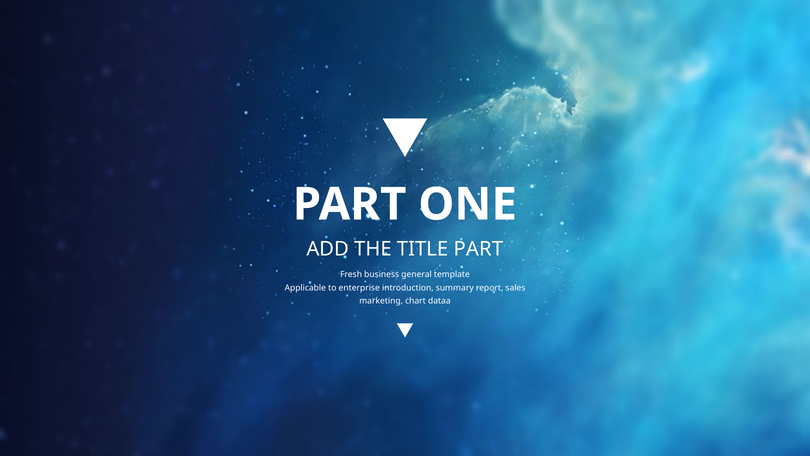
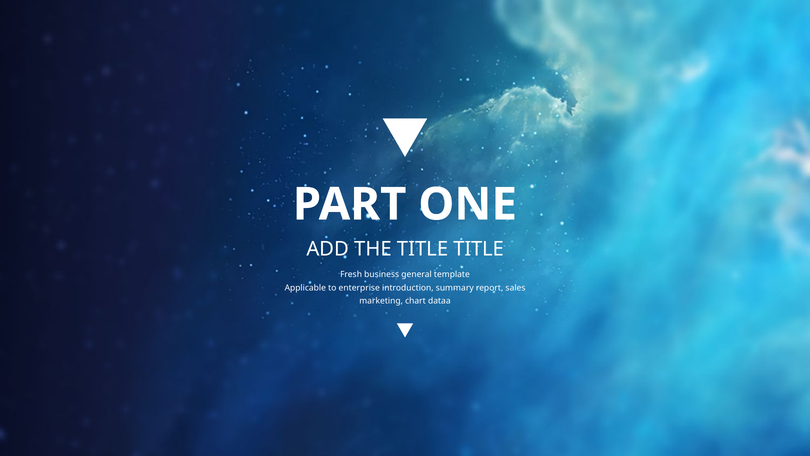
TITLE PART: PART -> TITLE (479, 249)
